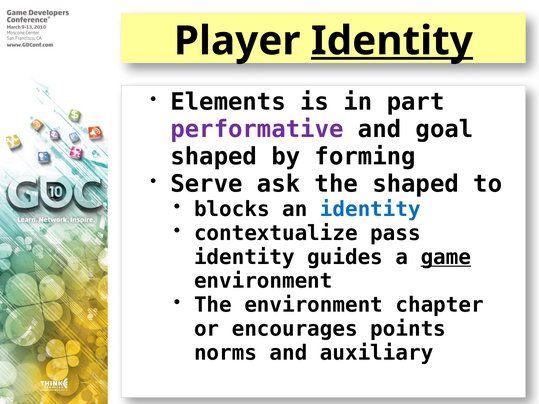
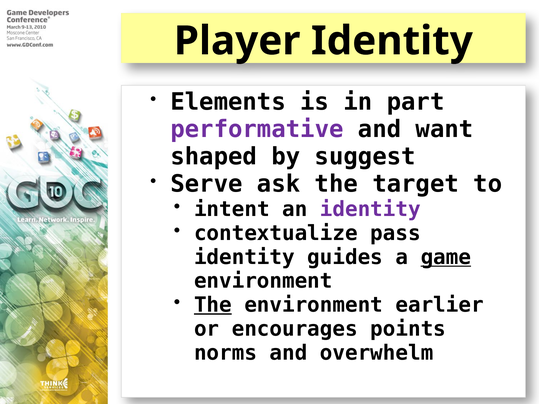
Identity underline: present -> none (392, 41)
goal: goal -> want (444, 129)
forming: forming -> suggest (365, 157)
the shaped: shaped -> target (416, 184)
blocks: blocks -> intent (232, 209)
identity colour: blue -> purple (370, 209)
The underline: none -> present (213, 305)
chapter: chapter -> earlier (440, 305)
auxiliary: auxiliary -> overwhelm (377, 353)
